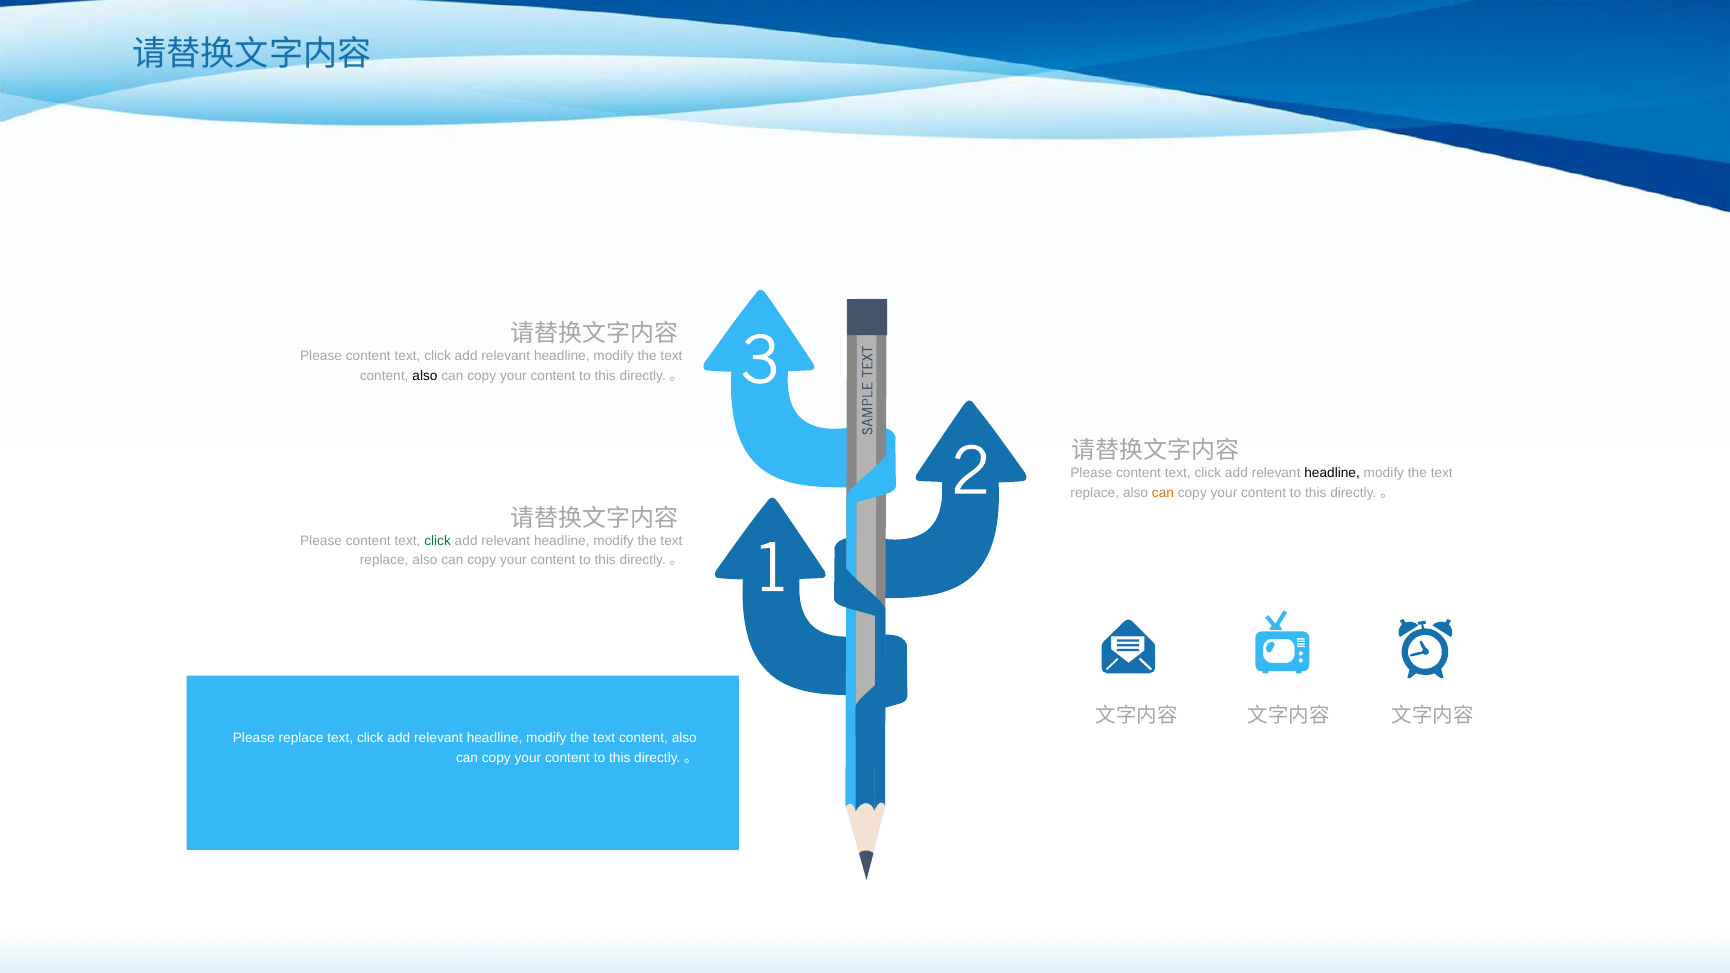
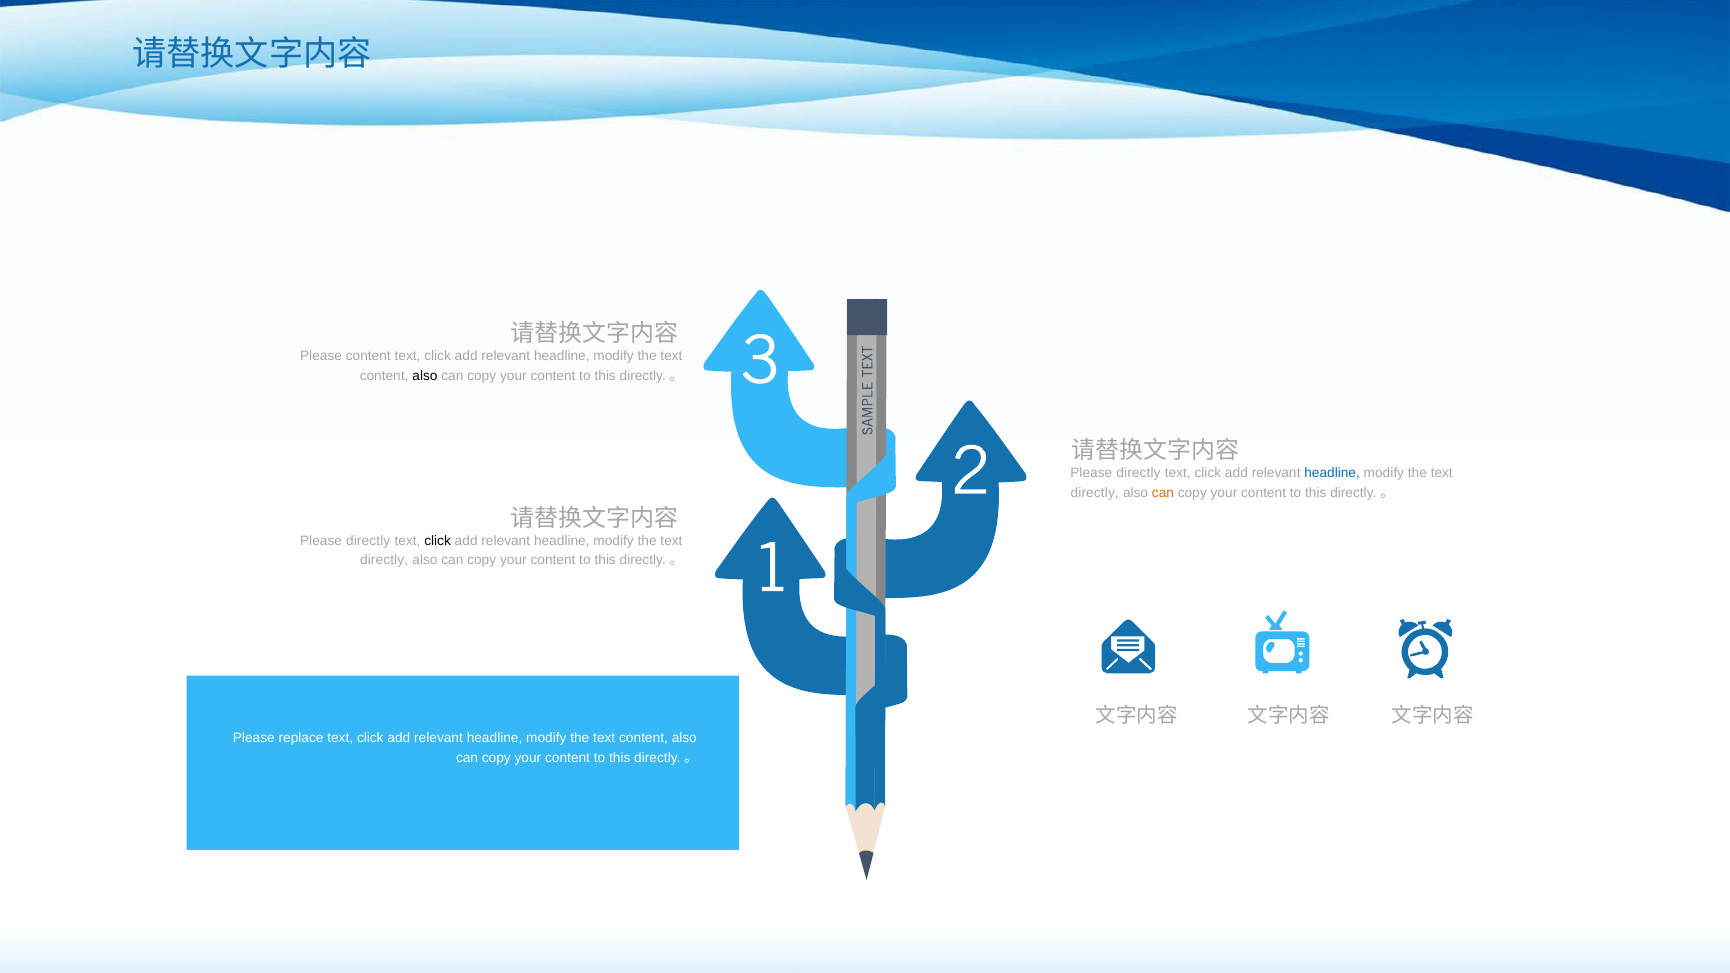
content: content -> directly (1138, 473)
headline colour: black -> blue (1332, 473)
replace: replace -> directly (1095, 493)
content: content -> directly (368, 541)
click colour: green -> black (438, 541)
replace: replace -> directly (384, 560)
